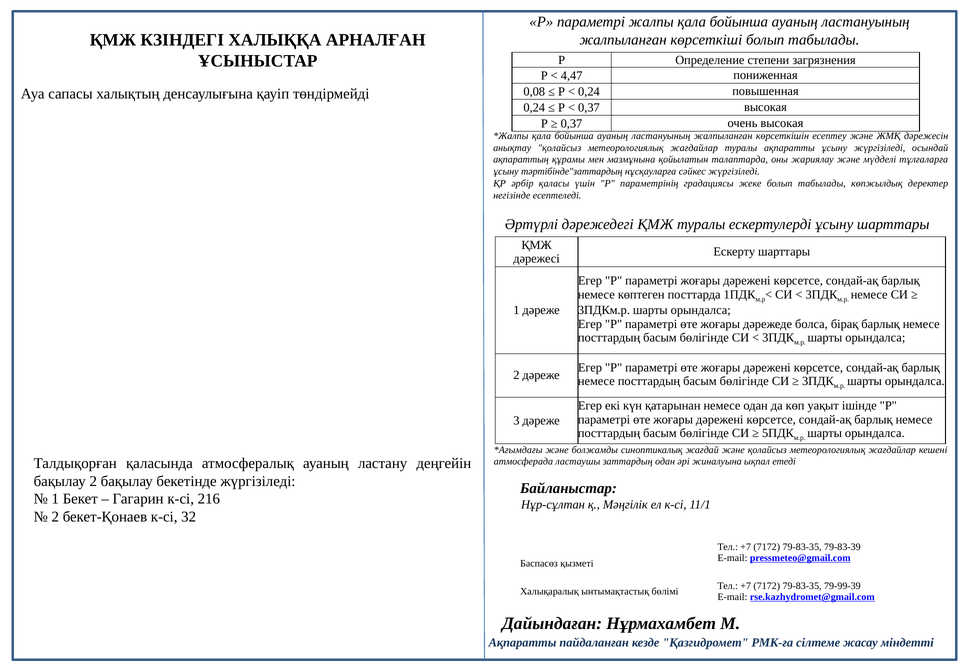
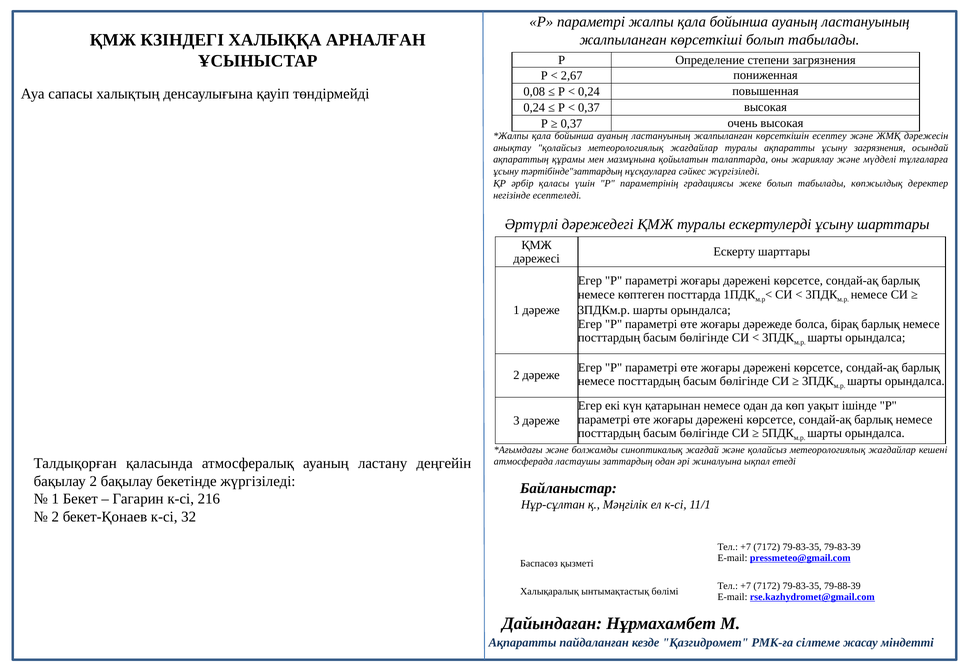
4,47: 4,47 -> 2,67 (572, 76)
ұсыну жүргізіледі: жүргізіледі -> загрязнения (880, 148)
79-99-39: 79-99-39 -> 79-88-39 (842, 586)
